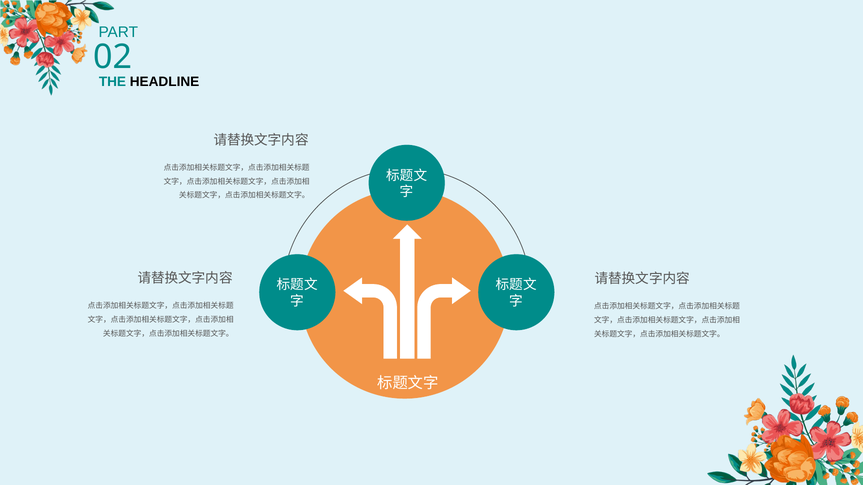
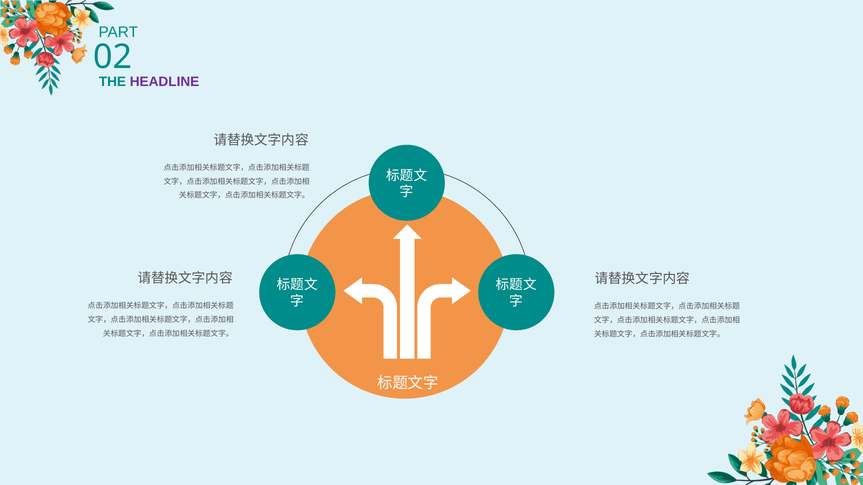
HEADLINE colour: black -> purple (165, 82)
